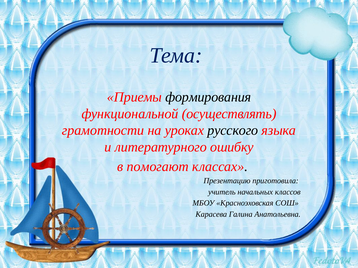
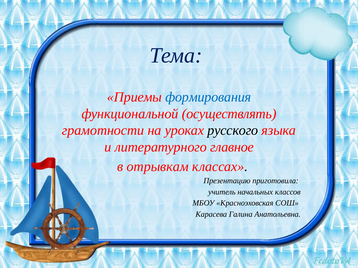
формирования colour: black -> blue (208, 97)
ошибку: ошибку -> главное (232, 147)
помогают: помогают -> отрывкам (158, 167)
